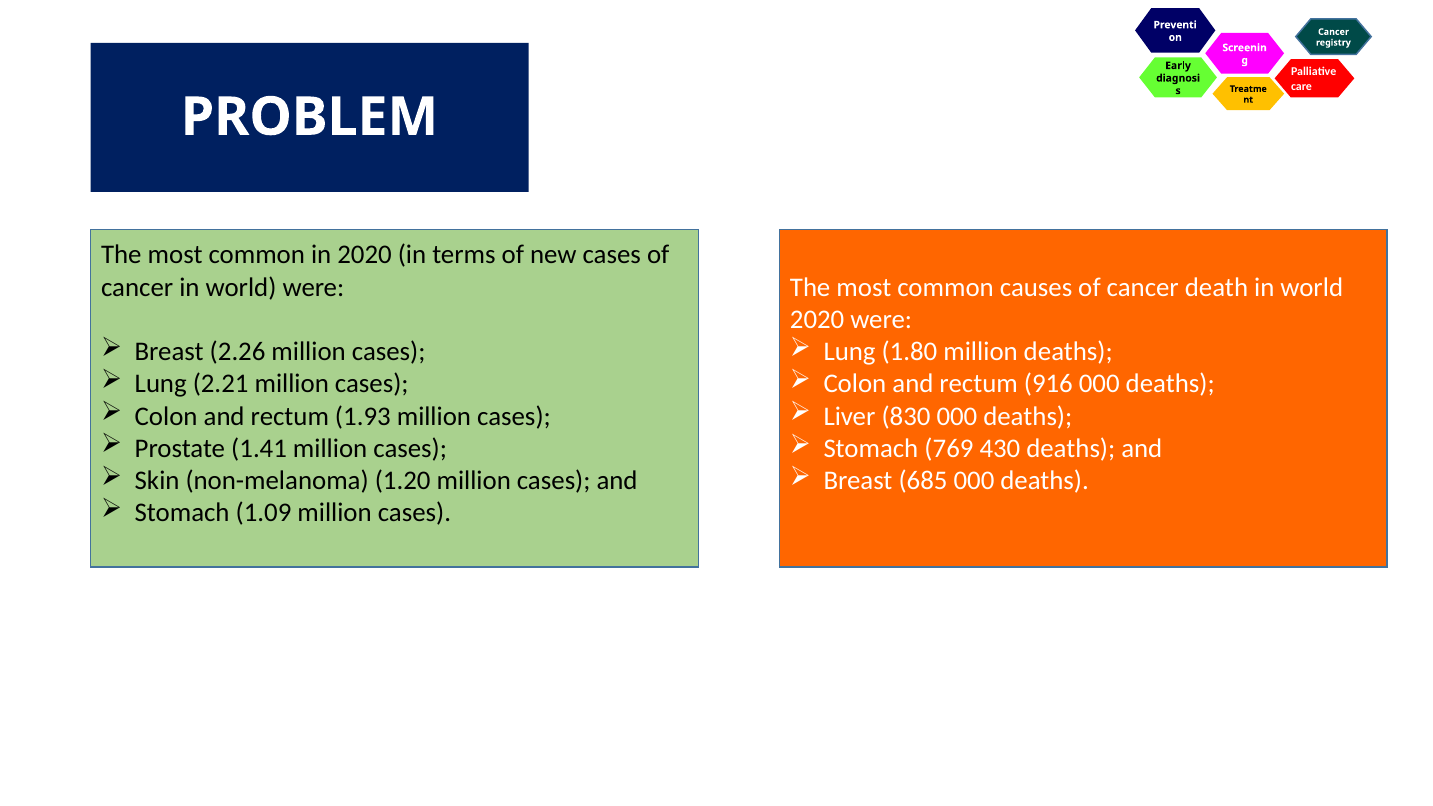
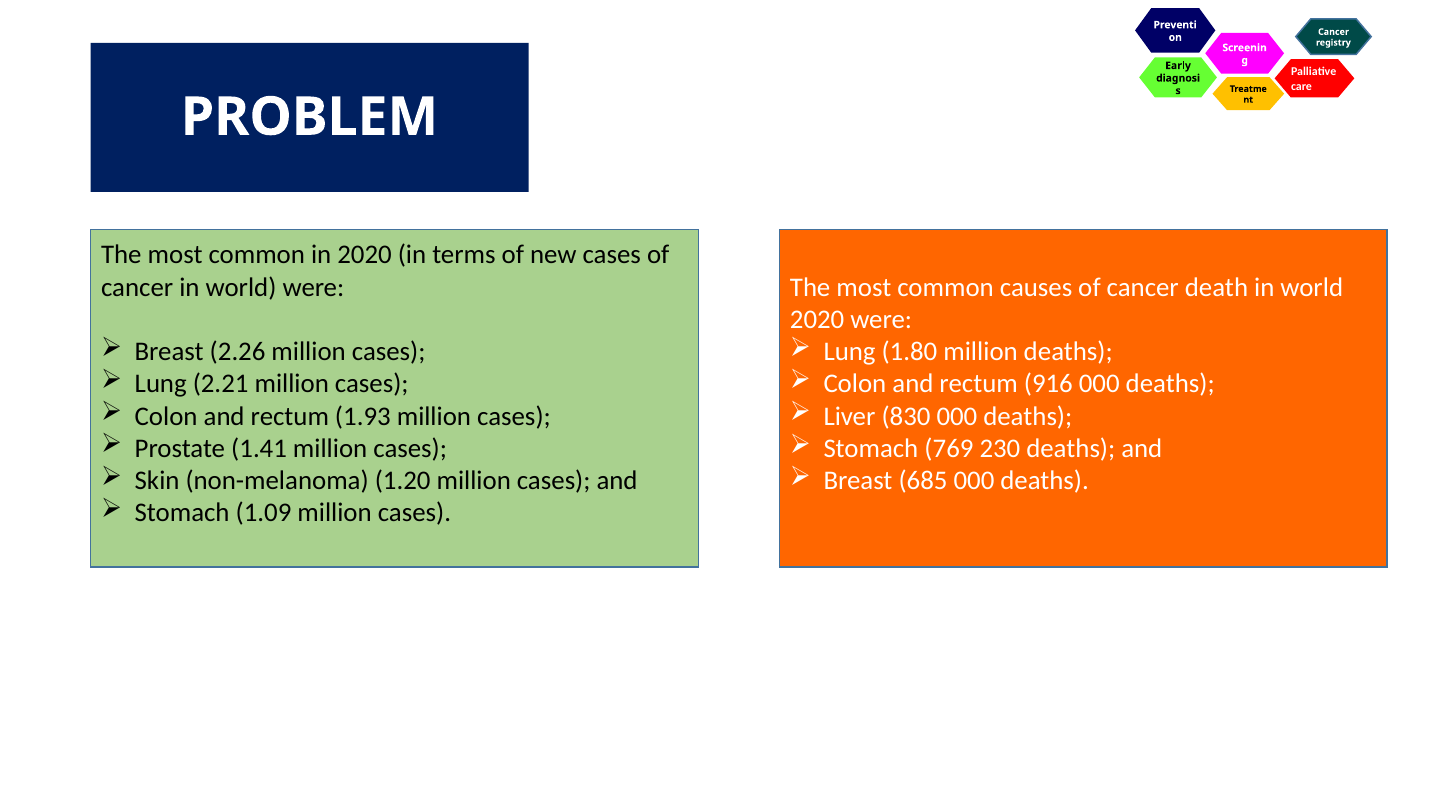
430: 430 -> 230 (1000, 449)
